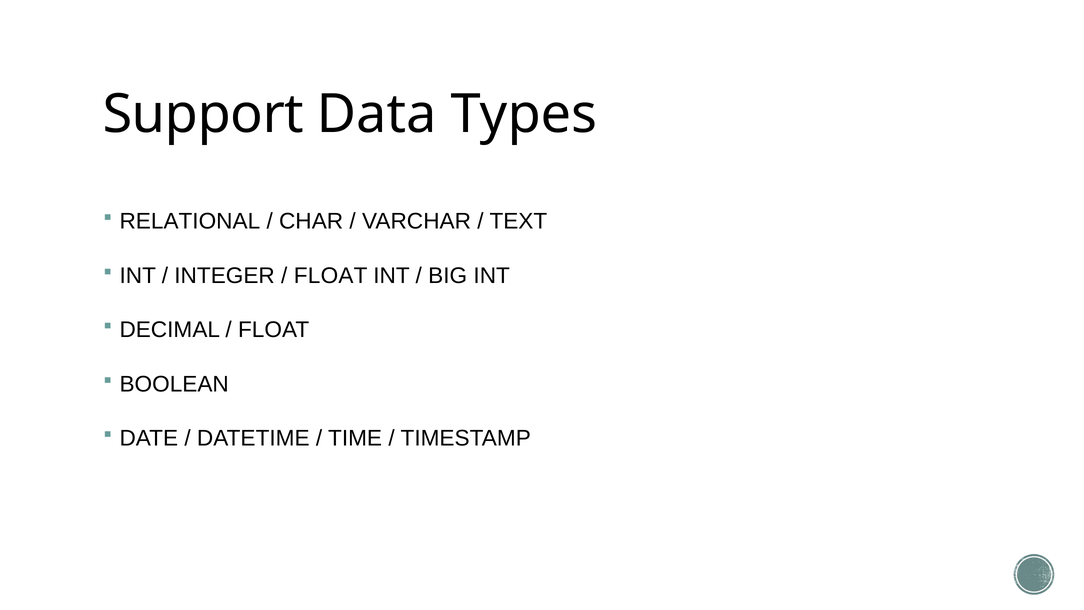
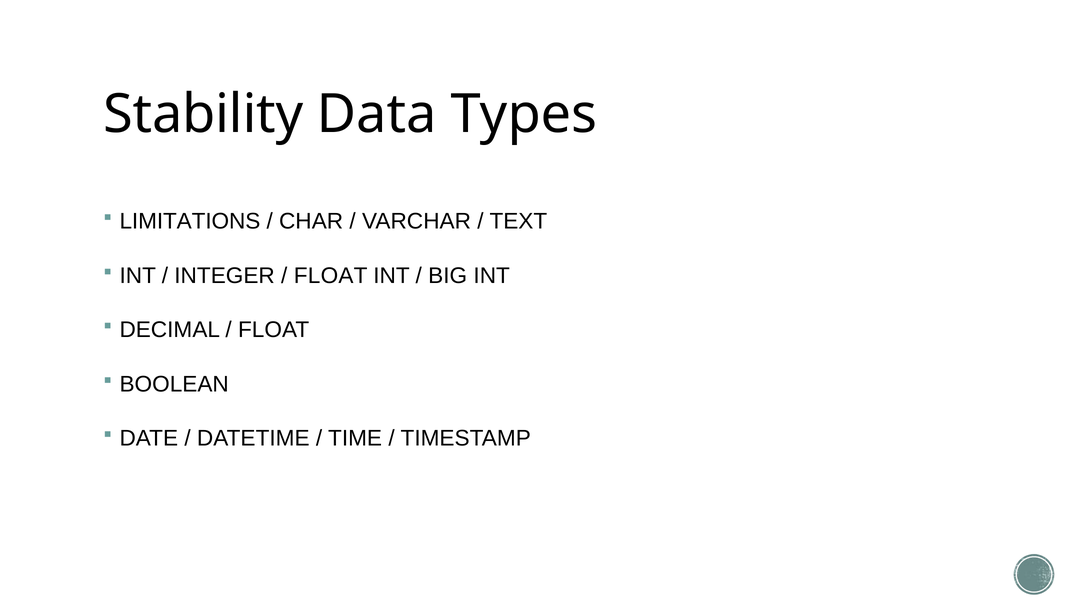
Support: Support -> Stability (203, 114)
RELATIONAL: RELATIONAL -> LIMITATIONS (190, 221)
